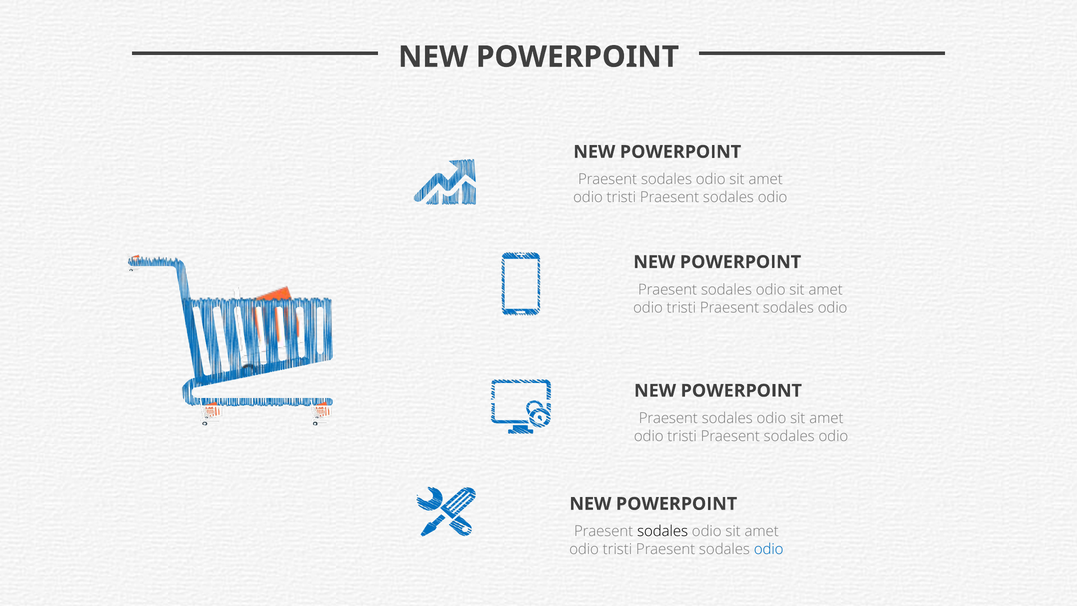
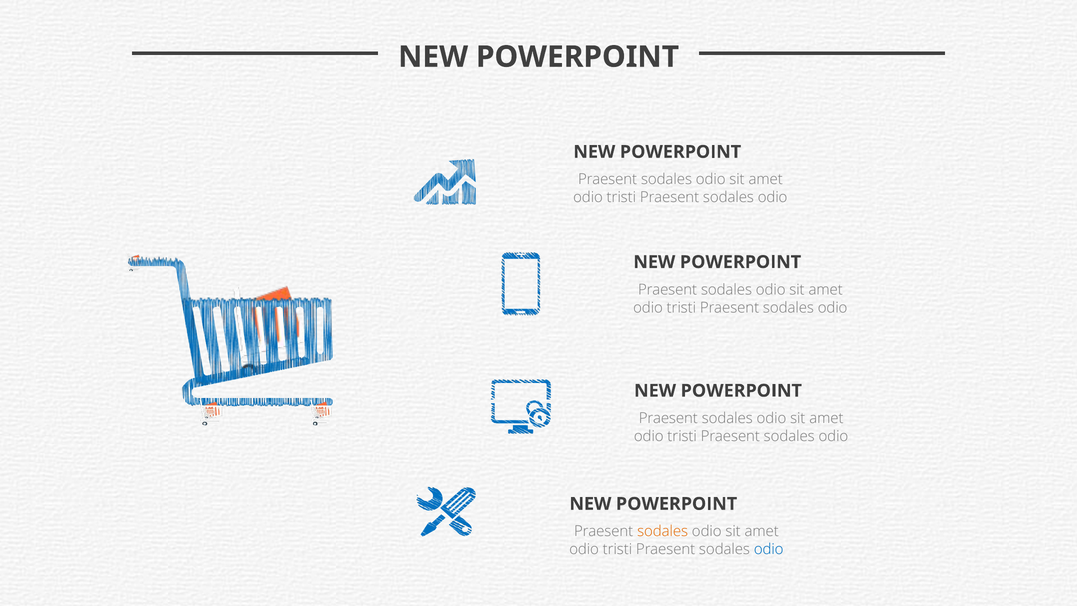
sodales colour: black -> orange (663, 531)
